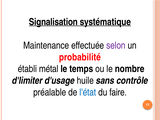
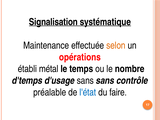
selon colour: purple -> orange (116, 45)
probabilité: probabilité -> opérations (80, 57)
d'limiter: d'limiter -> d'temps (27, 81)
d'usage huile: huile -> sans (85, 81)
